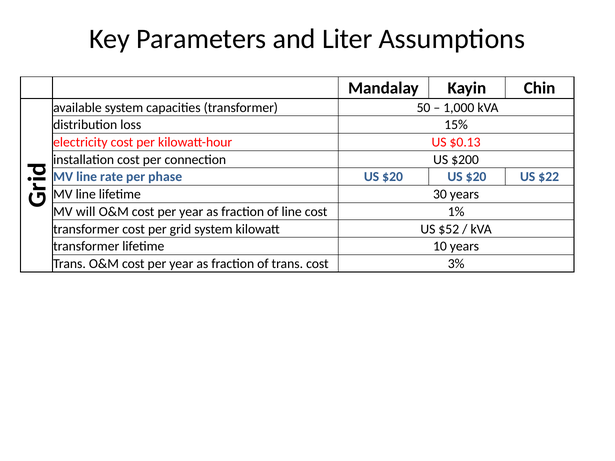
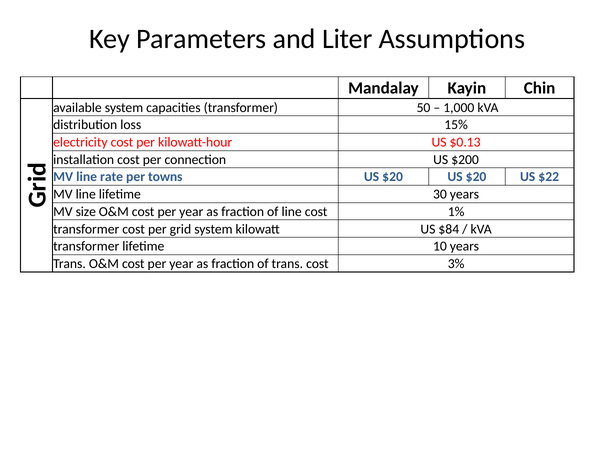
phase: phase -> towns (165, 177)
will: will -> size (86, 212)
$52: $52 -> $84 (449, 229)
